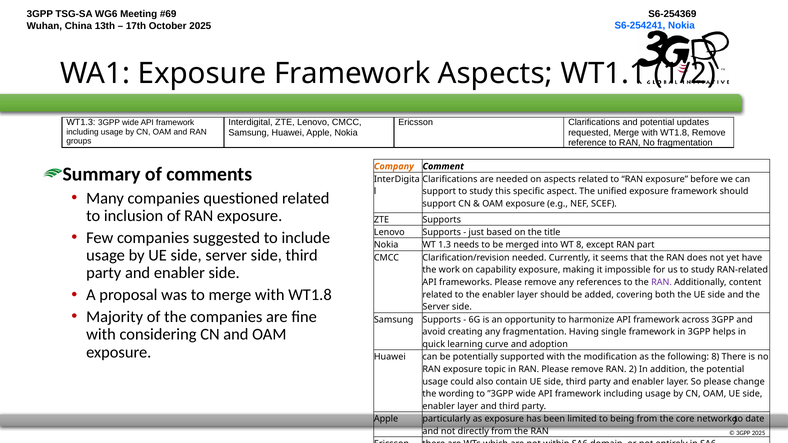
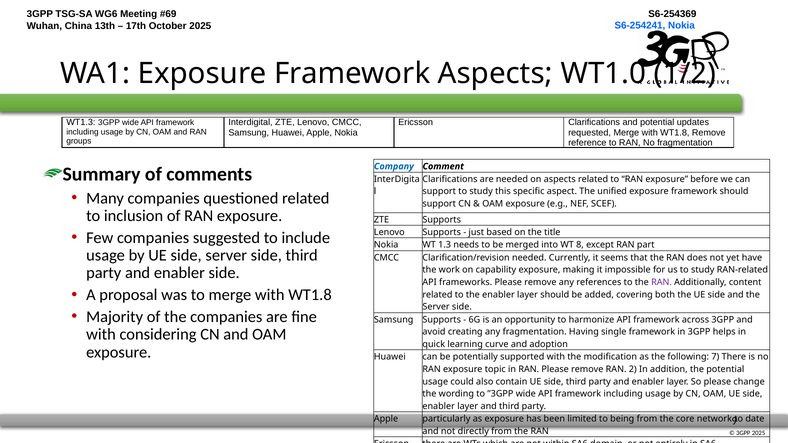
WT1.1: WT1.1 -> WT1.0 (603, 73)
Company colour: orange -> blue (394, 166)
following 8: 8 -> 7 (715, 357)
